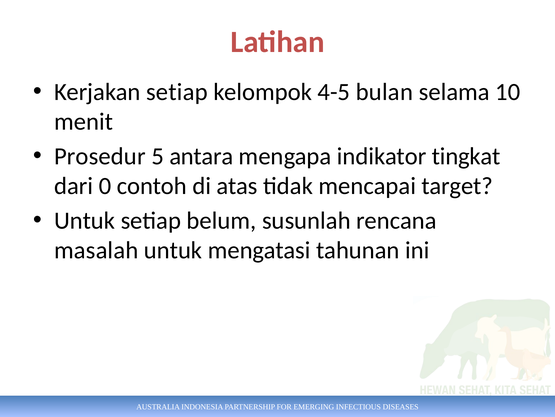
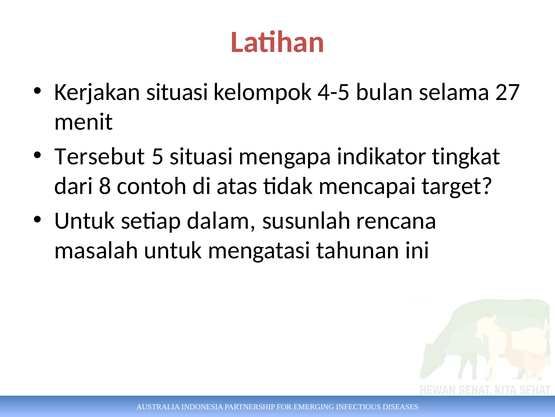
Kerjakan setiap: setiap -> situasi (177, 92)
10: 10 -> 27 (508, 92)
Prosedur: Prosedur -> Tersebut (100, 156)
5 antara: antara -> situasi (201, 156)
0: 0 -> 8 (105, 186)
belum: belum -> dalam (221, 220)
